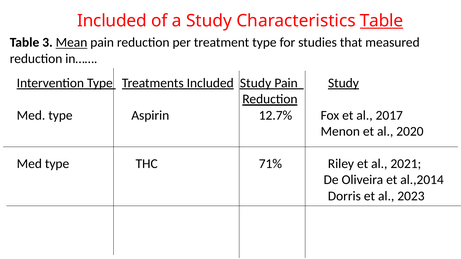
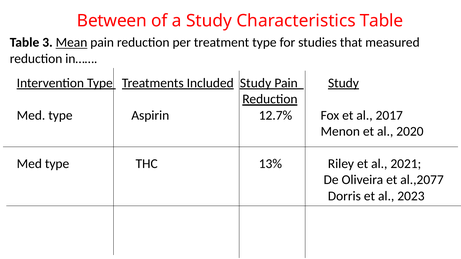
Included: Included -> Between (112, 21)
Table underline: present -> none (382, 21)
71%: 71% -> 13% (270, 164)
al.,2014: al.,2014 -> al.,2077 (422, 180)
